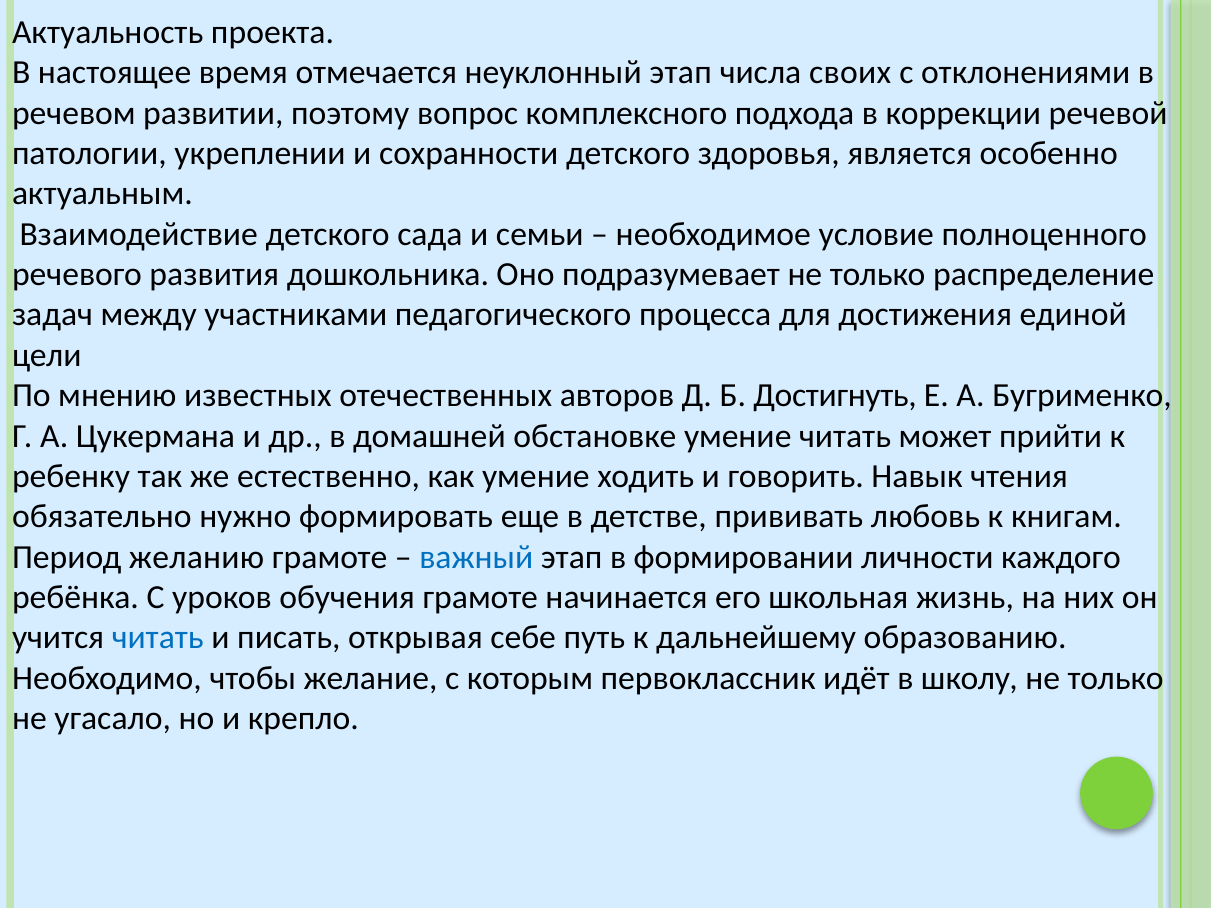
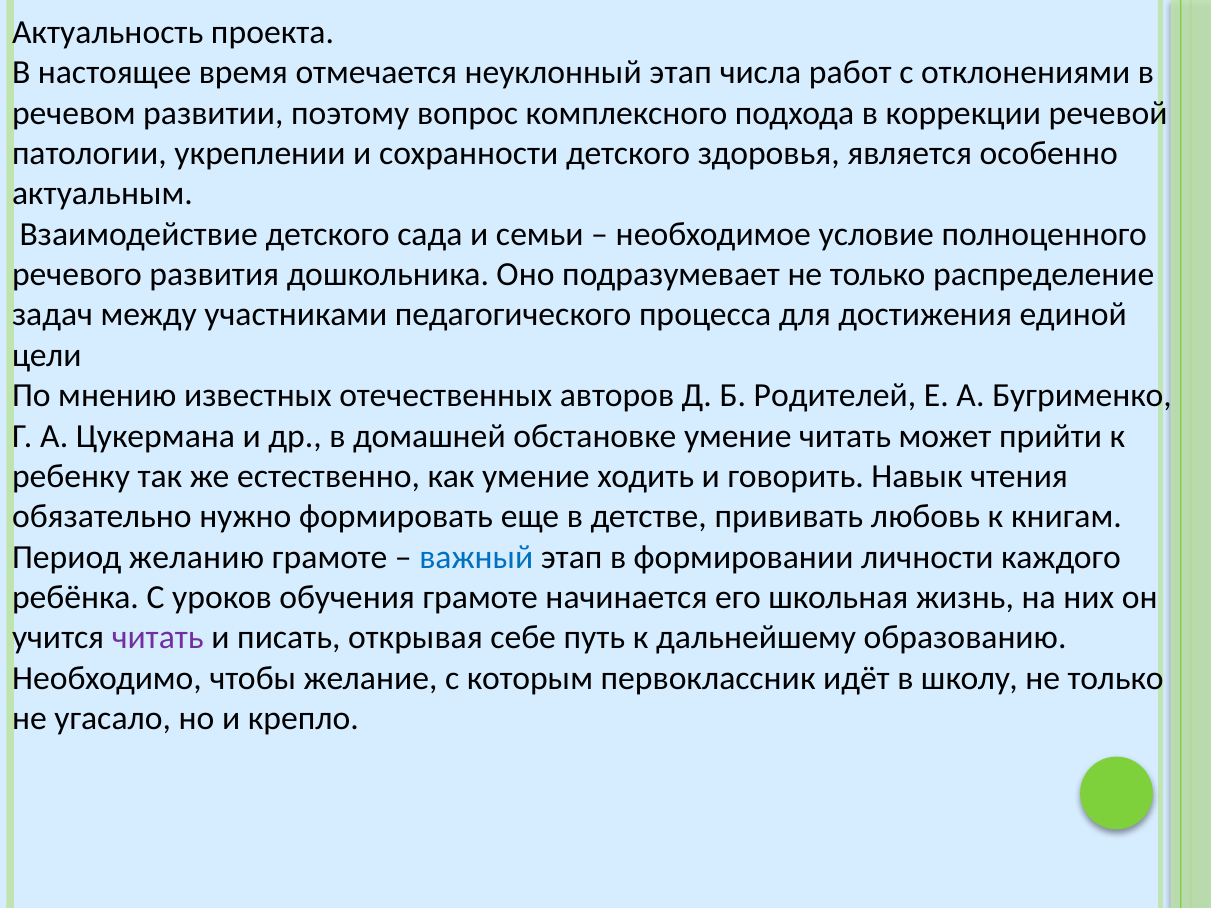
своих: своих -> работ (850, 73)
Достигнуть: Достигнуть -> Родителей (835, 396)
читать colour: blue -> purple (158, 638)
